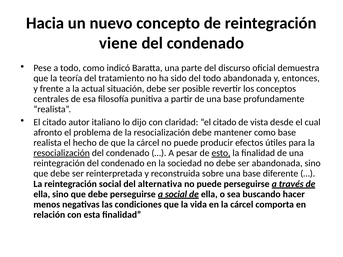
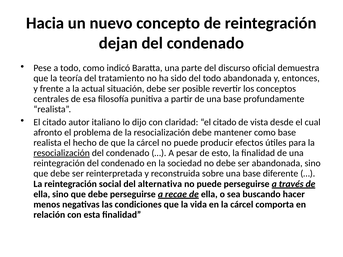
viene: viene -> dejan (118, 43)
esto underline: present -> none (221, 153)
a social: social -> recae (176, 194)
